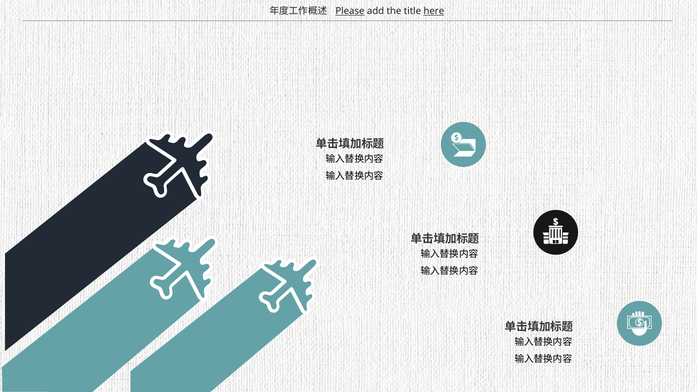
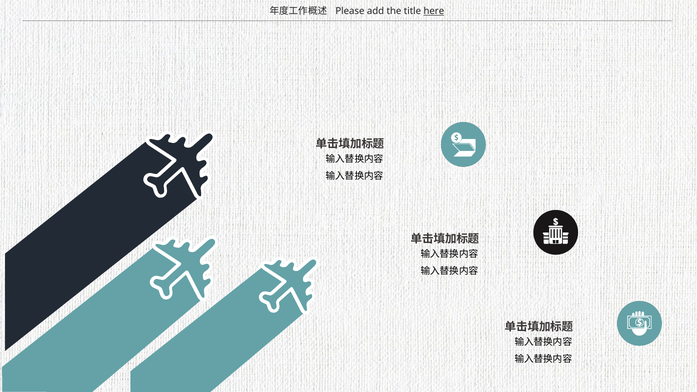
Please underline: present -> none (350, 11)
